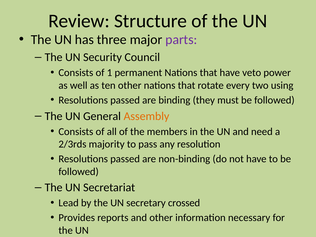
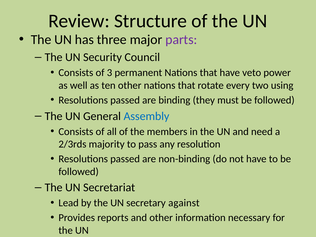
1: 1 -> 3 (109, 73)
Assembly colour: orange -> blue (146, 116)
crossed: crossed -> against (184, 203)
